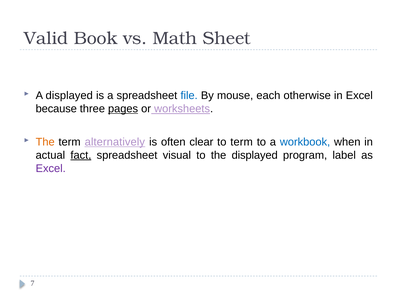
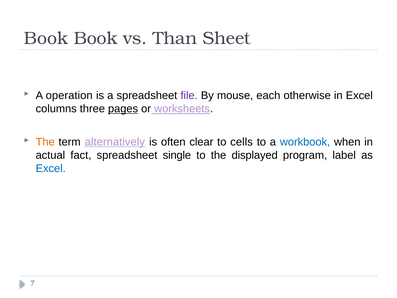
Valid: Valid -> Book (46, 38)
Math: Math -> Than (175, 38)
A displayed: displayed -> operation (69, 95)
file colour: blue -> purple (189, 95)
because: because -> columns (56, 109)
to term: term -> cells (242, 142)
fact underline: present -> none (81, 155)
visual: visual -> single (177, 155)
Excel colour: purple -> blue (51, 168)
